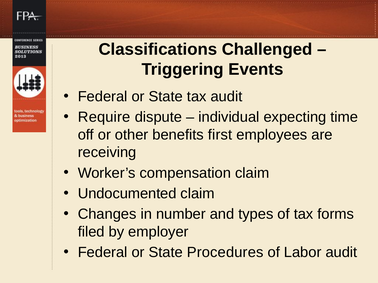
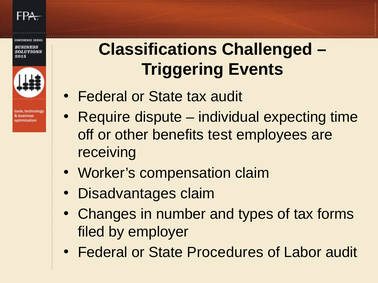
first: first -> test (220, 135)
Undocumented: Undocumented -> Disadvantages (127, 194)
